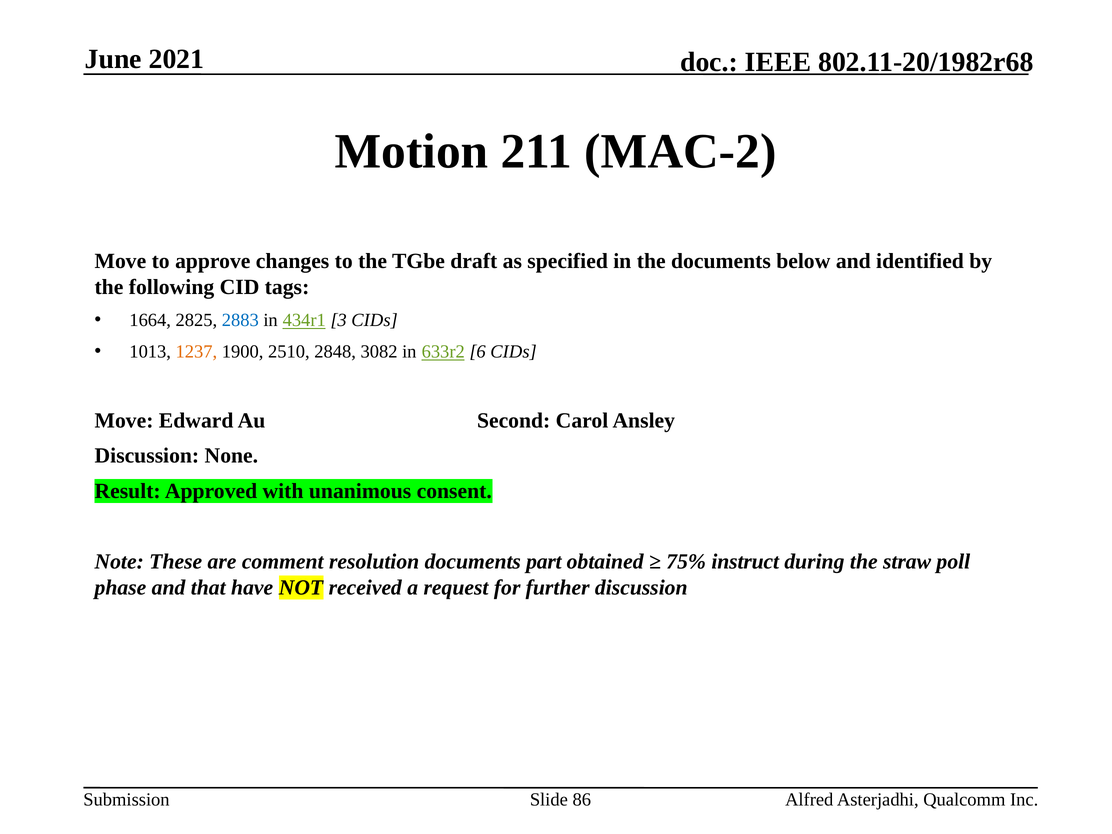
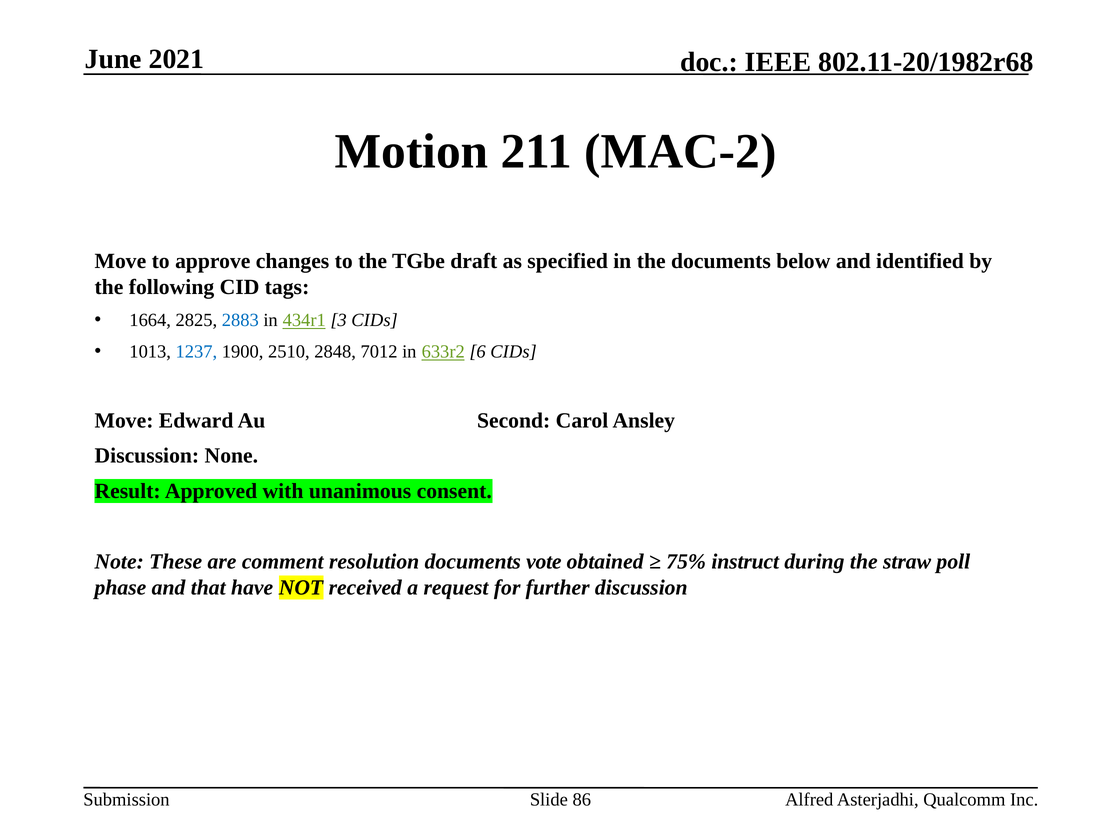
1237 colour: orange -> blue (196, 352)
3082: 3082 -> 7012 (379, 352)
part: part -> vote (544, 561)
